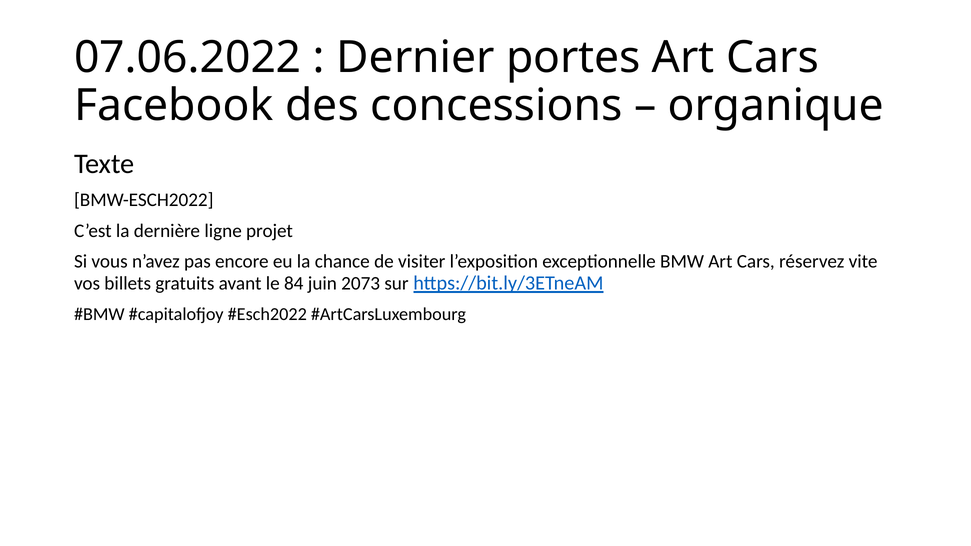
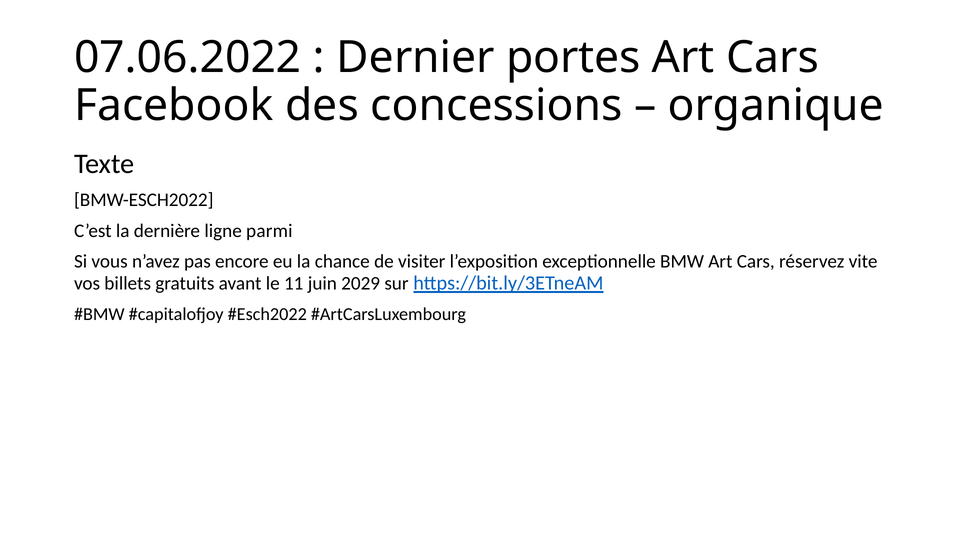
projet: projet -> parmi (269, 231)
84: 84 -> 11 (294, 284)
2073: 2073 -> 2029 (361, 284)
